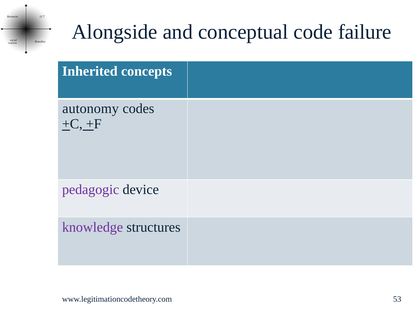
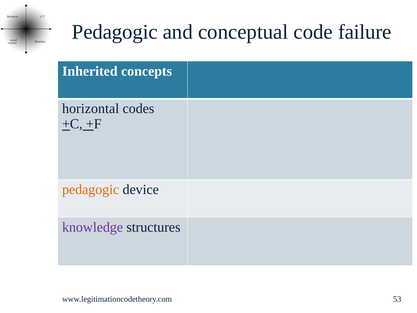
Alongside: Alongside -> Pedagogic (115, 32)
autonomy: autonomy -> horizontal (91, 109)
pedagogic colour: purple -> orange (91, 189)
